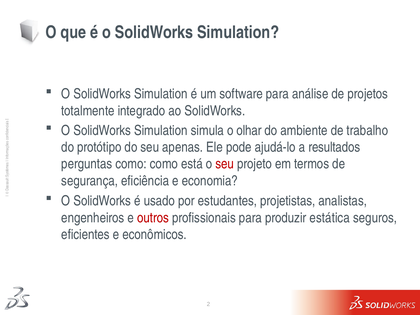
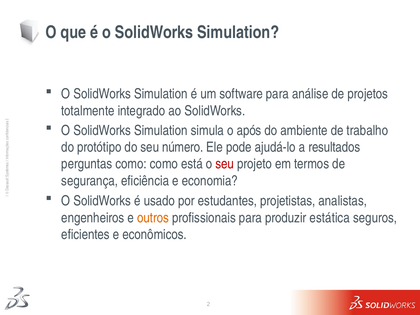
olhar: olhar -> após (249, 130)
apenas: apenas -> número (183, 147)
outros colour: red -> orange (153, 218)
